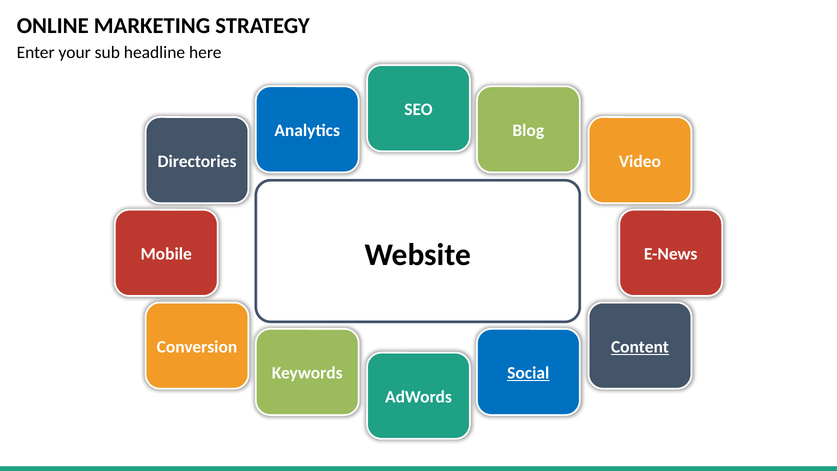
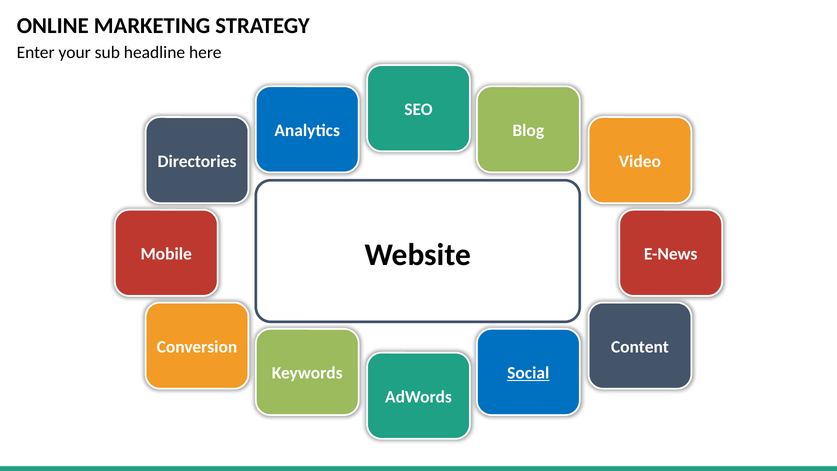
Content underline: present -> none (640, 347)
